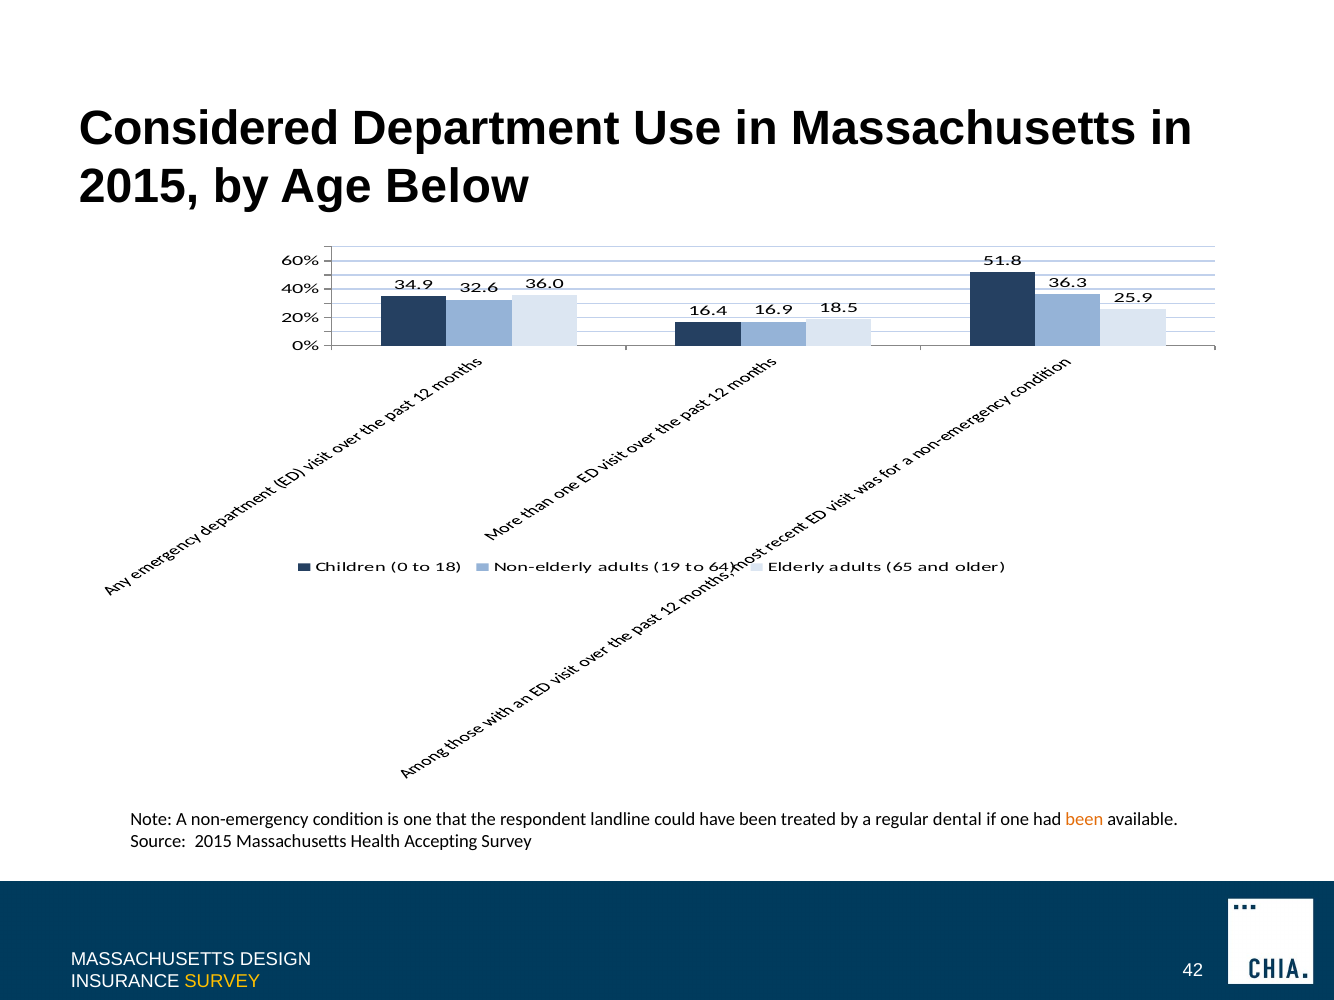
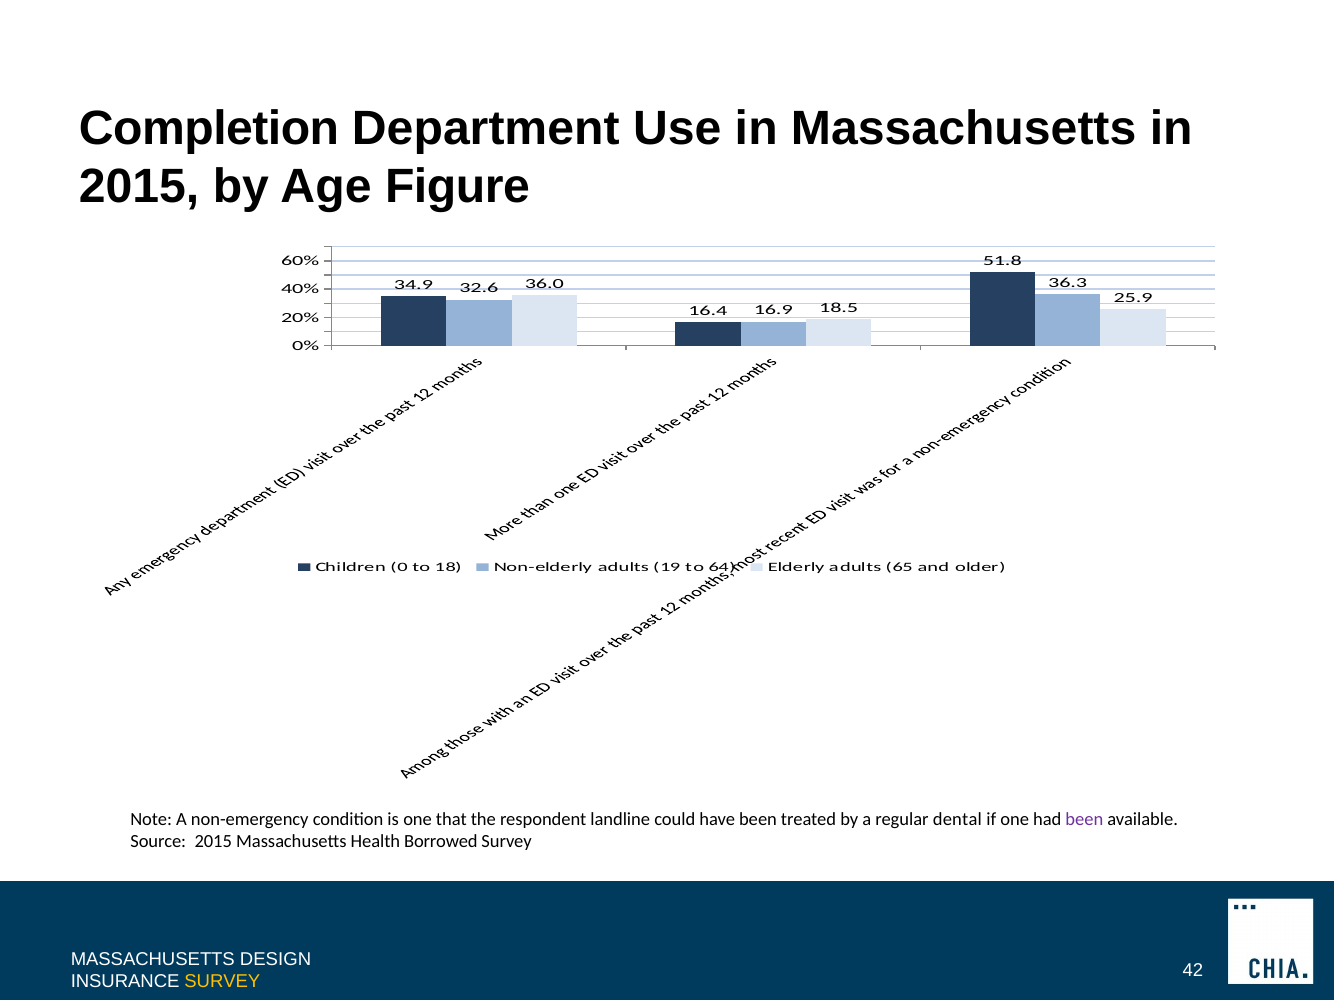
Considered: Considered -> Completion (209, 129)
Below: Below -> Figure (457, 186)
been colour: orange -> purple (1084, 819)
Accepting: Accepting -> Borrowed (441, 842)
